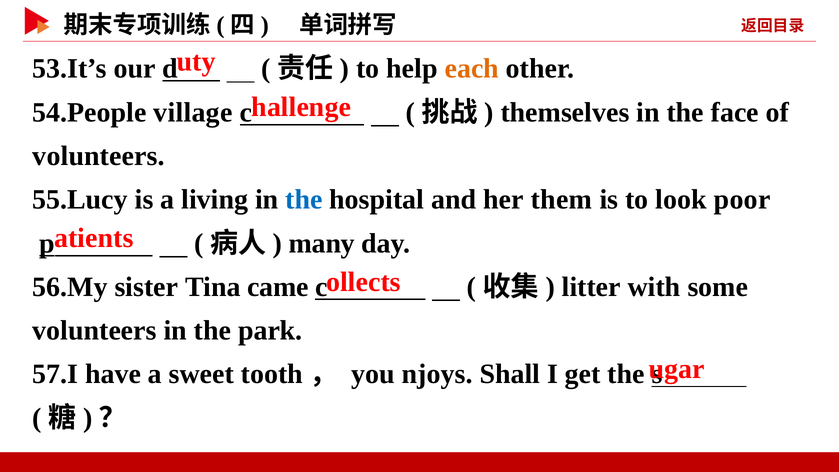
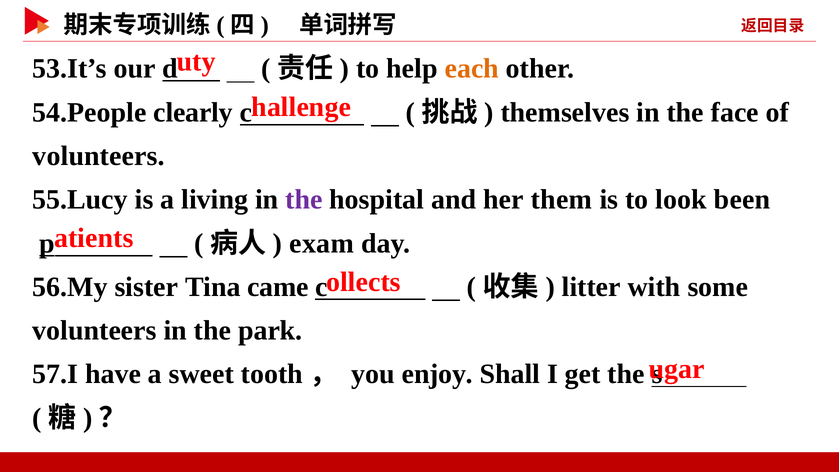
village: village -> clearly (193, 112)
the colour: blue -> purple (304, 200)
poor: poor -> been (742, 200)
many: many -> exam (322, 243)
njoys: njoys -> enjoy (437, 374)
